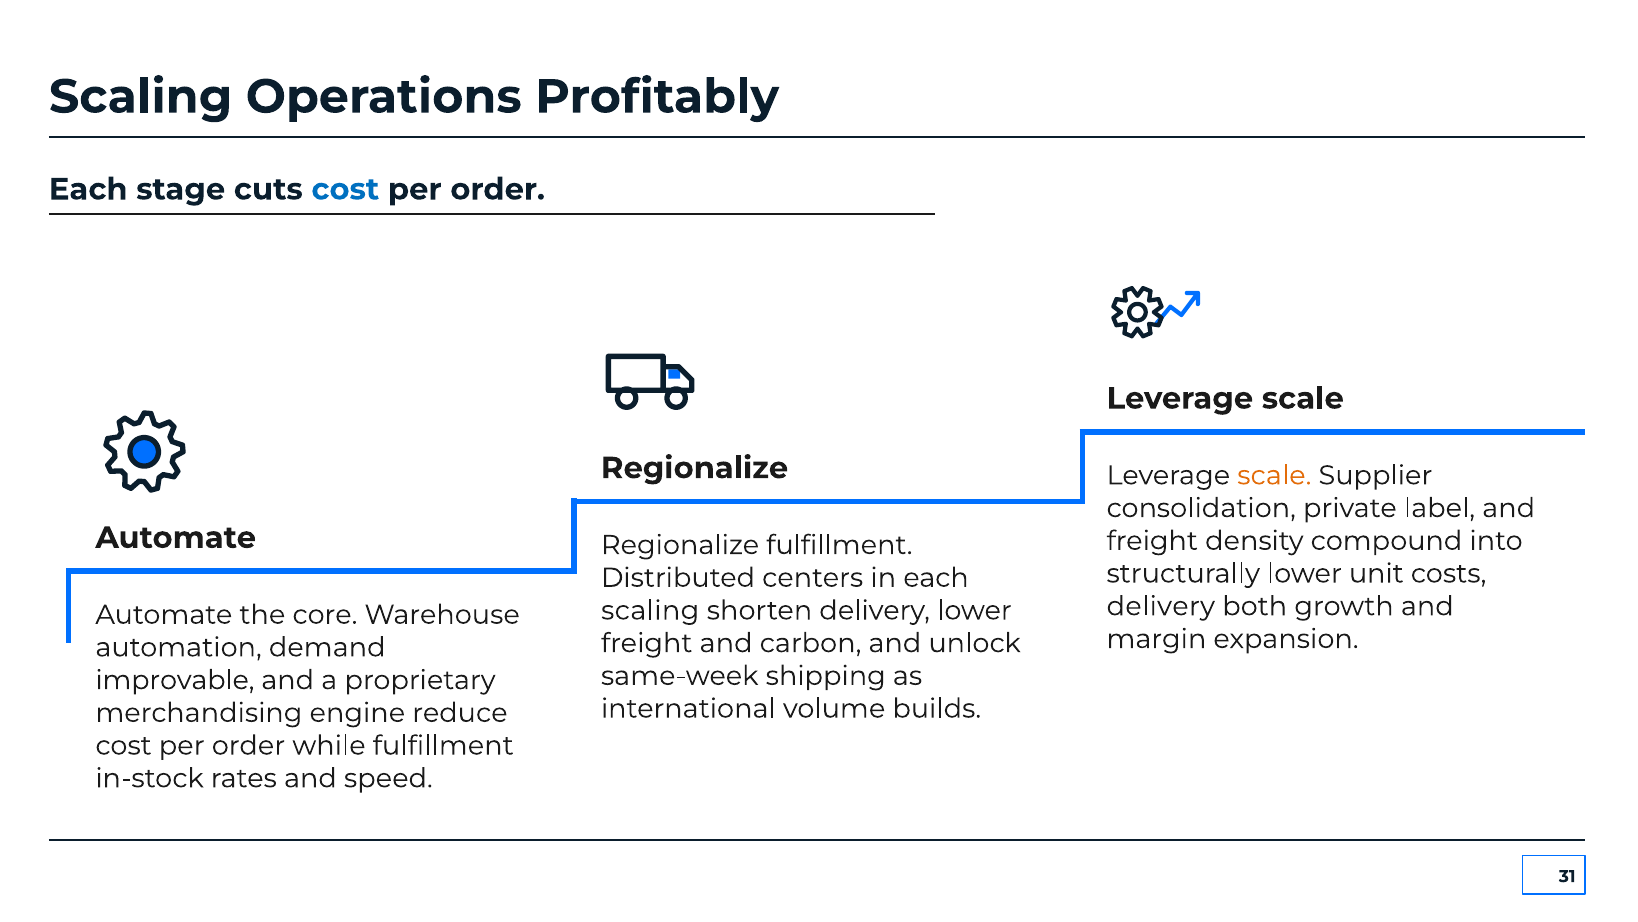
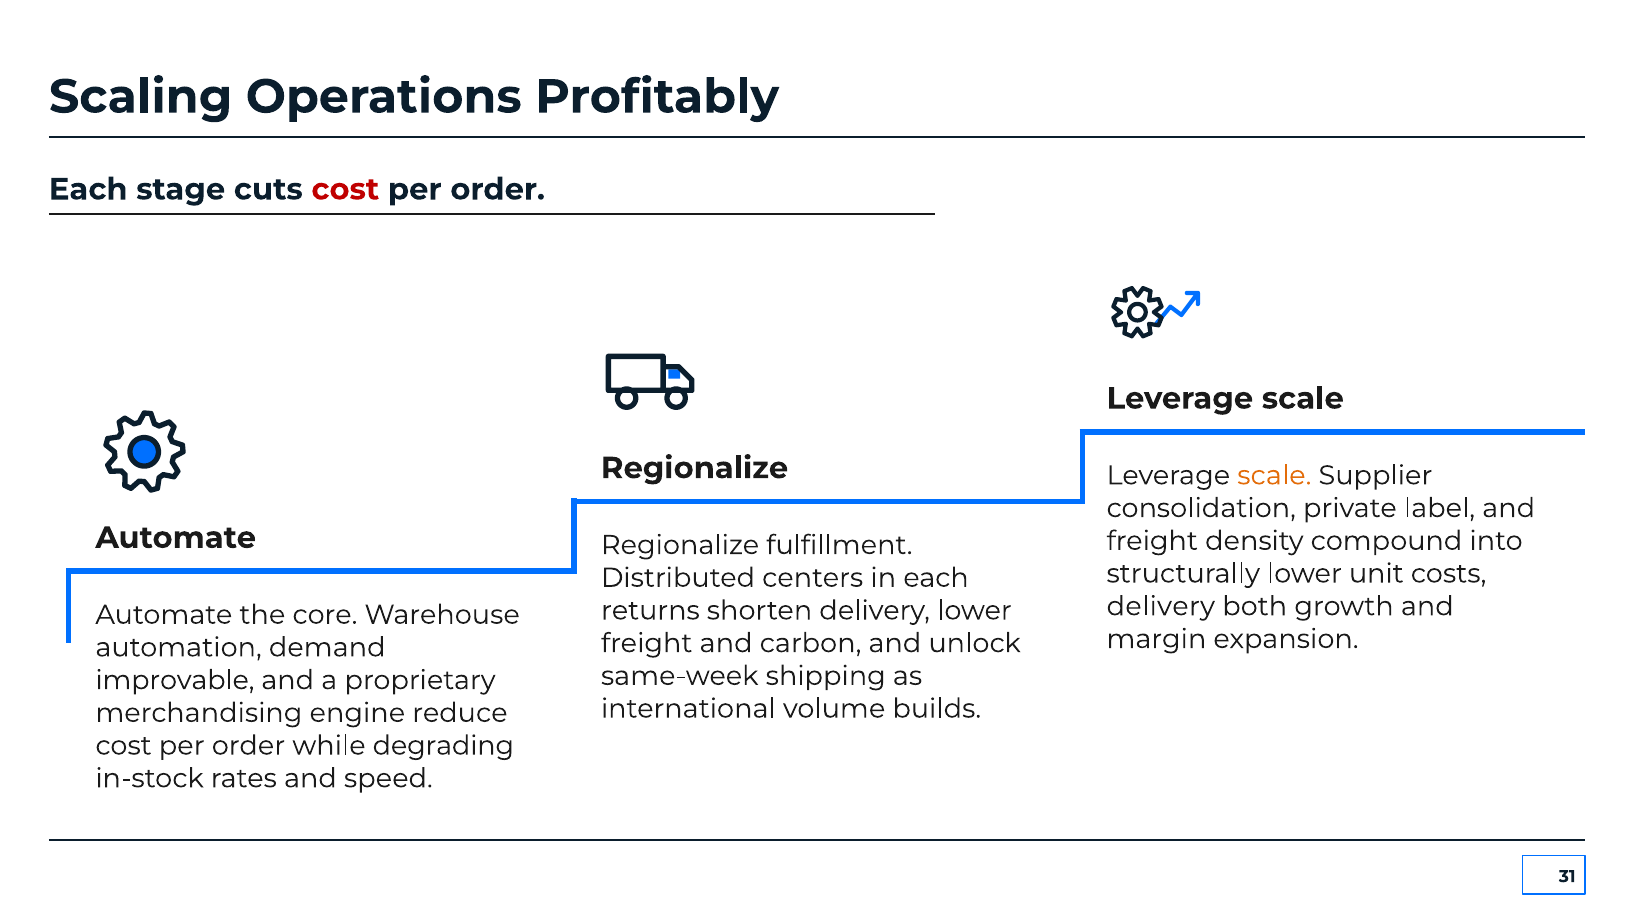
cost colour: blue -> red (345, 189)
scaling: scaling -> returns (650, 610)
while fulfillment: fulfillment -> degrading (443, 745)
